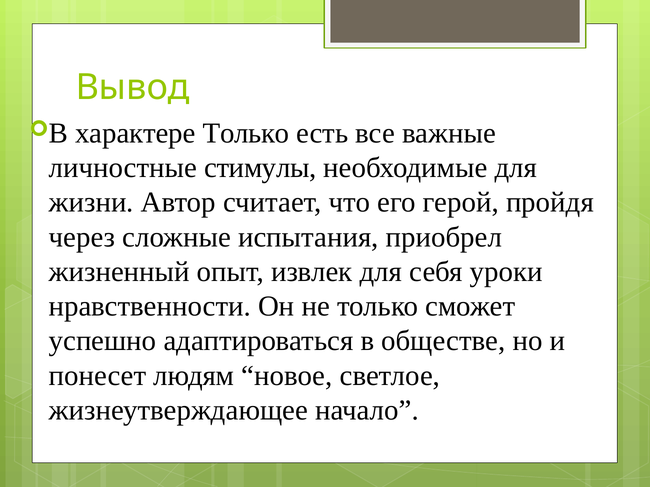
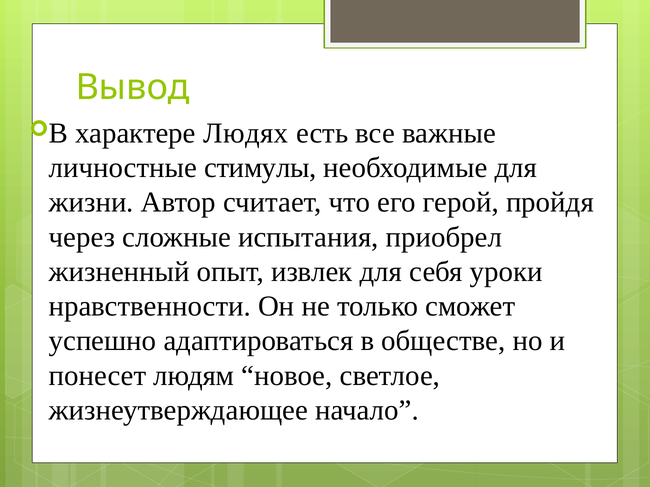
характере Только: Только -> Людях (246, 133)
